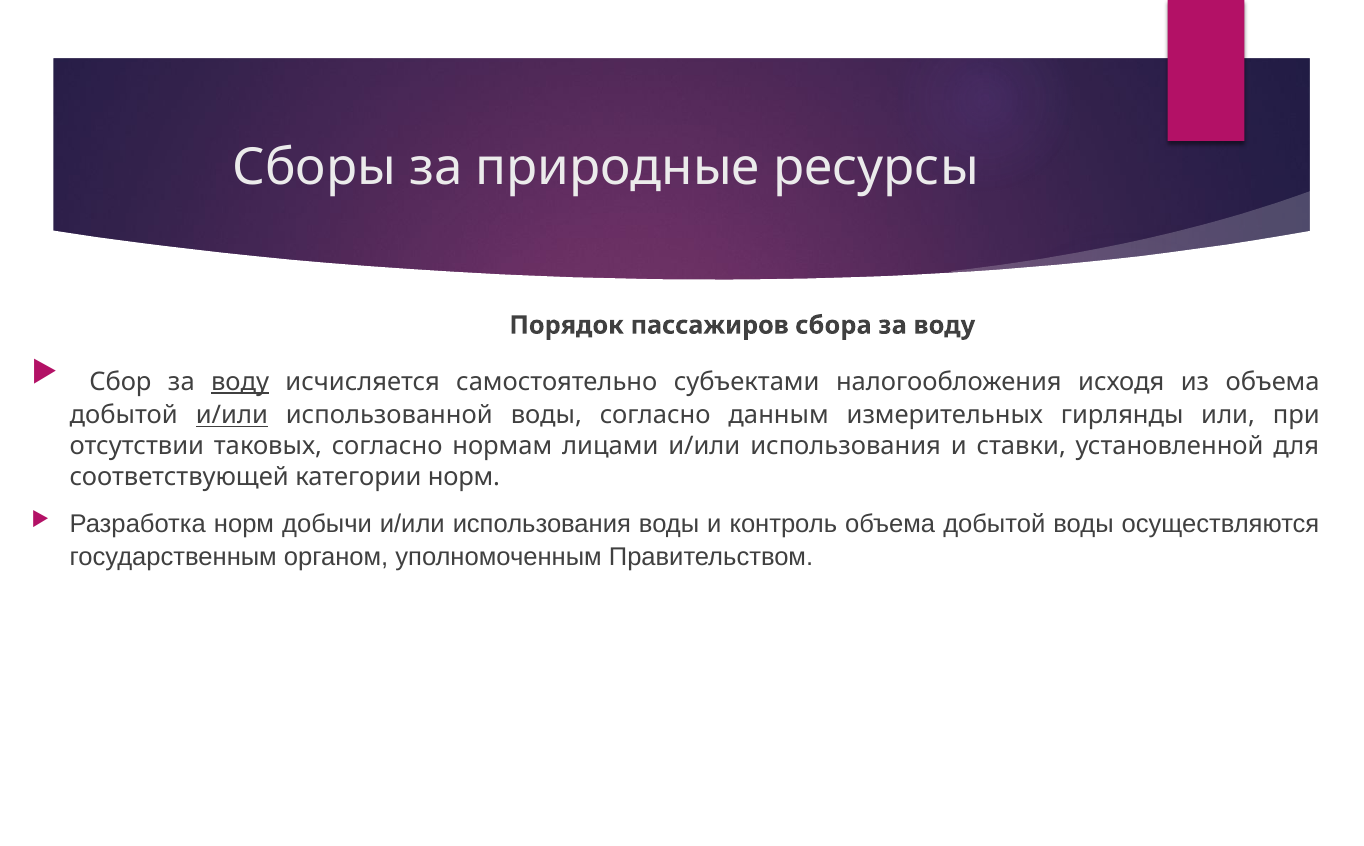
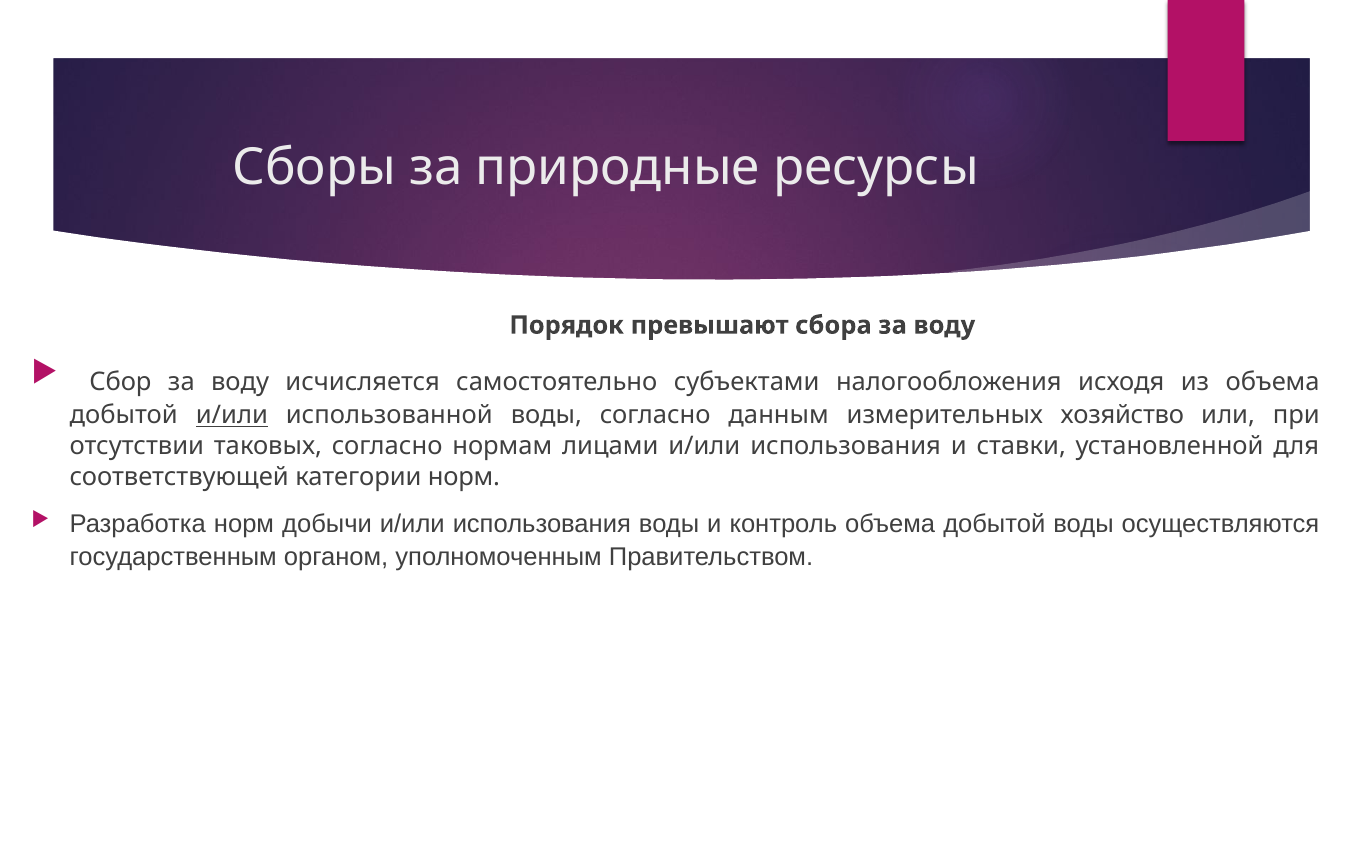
пассажиров: пассажиров -> превышают (710, 325)
воду underline: present -> none (240, 382)
гирлянды: гирлянды -> хозяйство (1122, 415)
